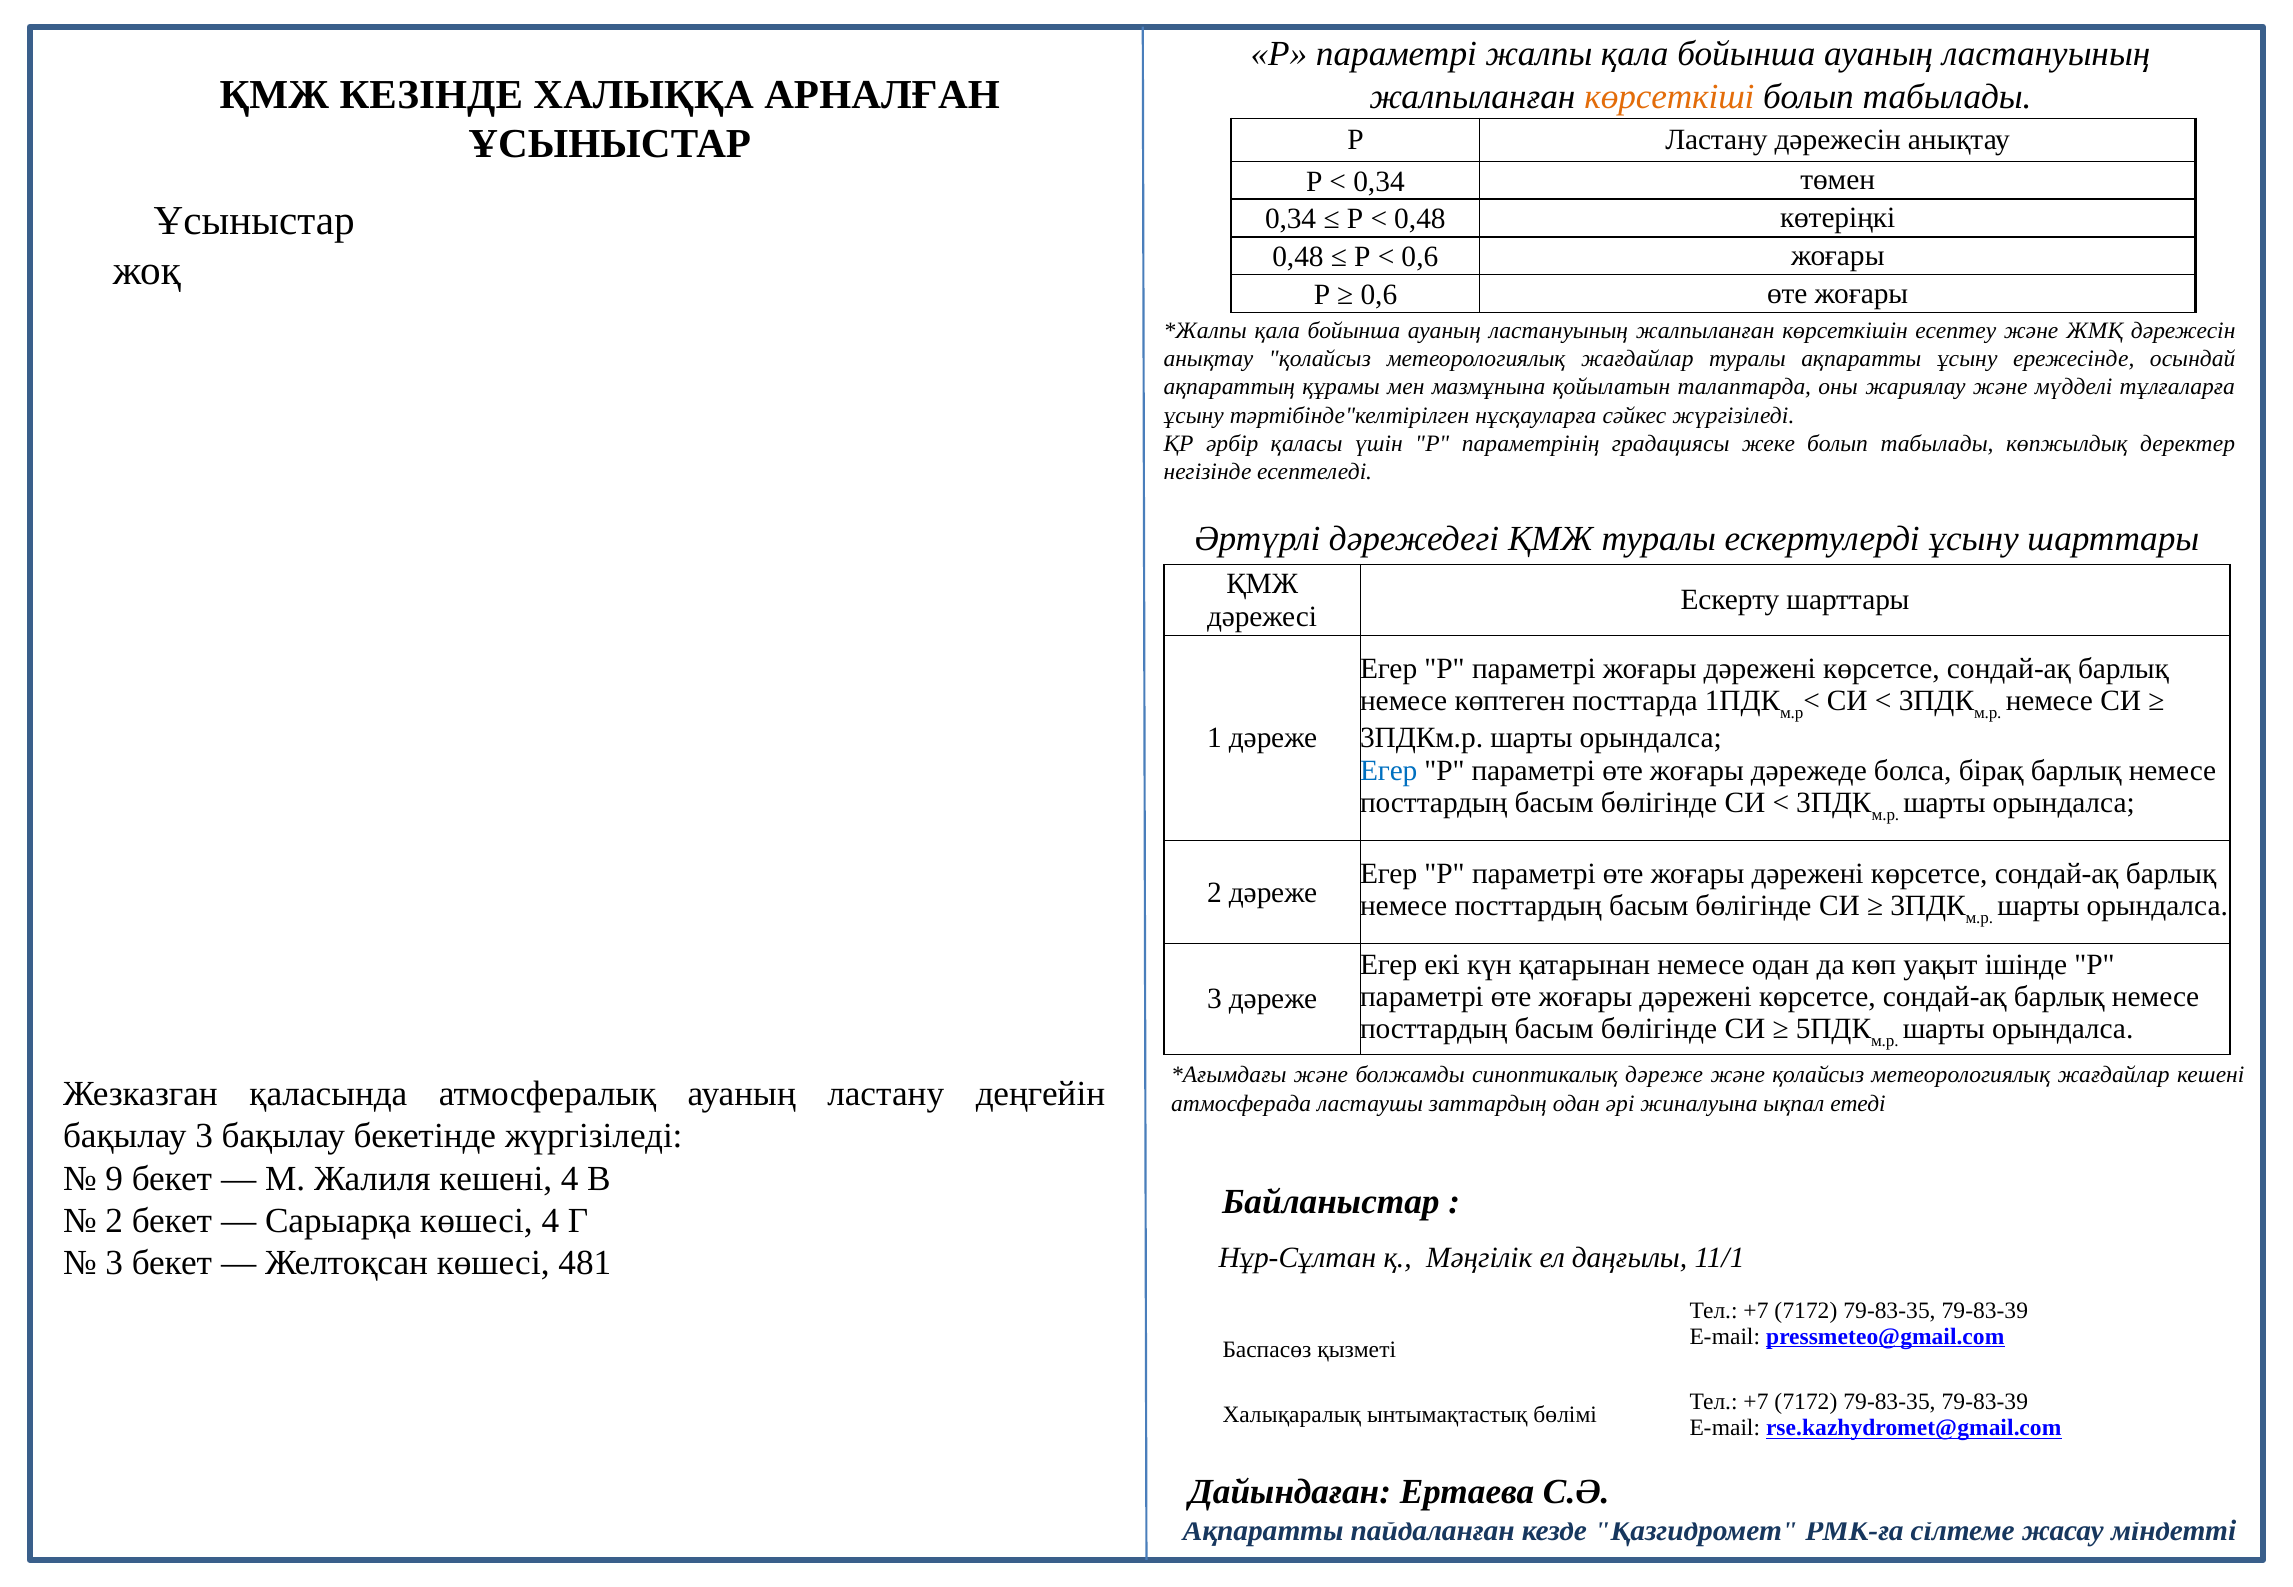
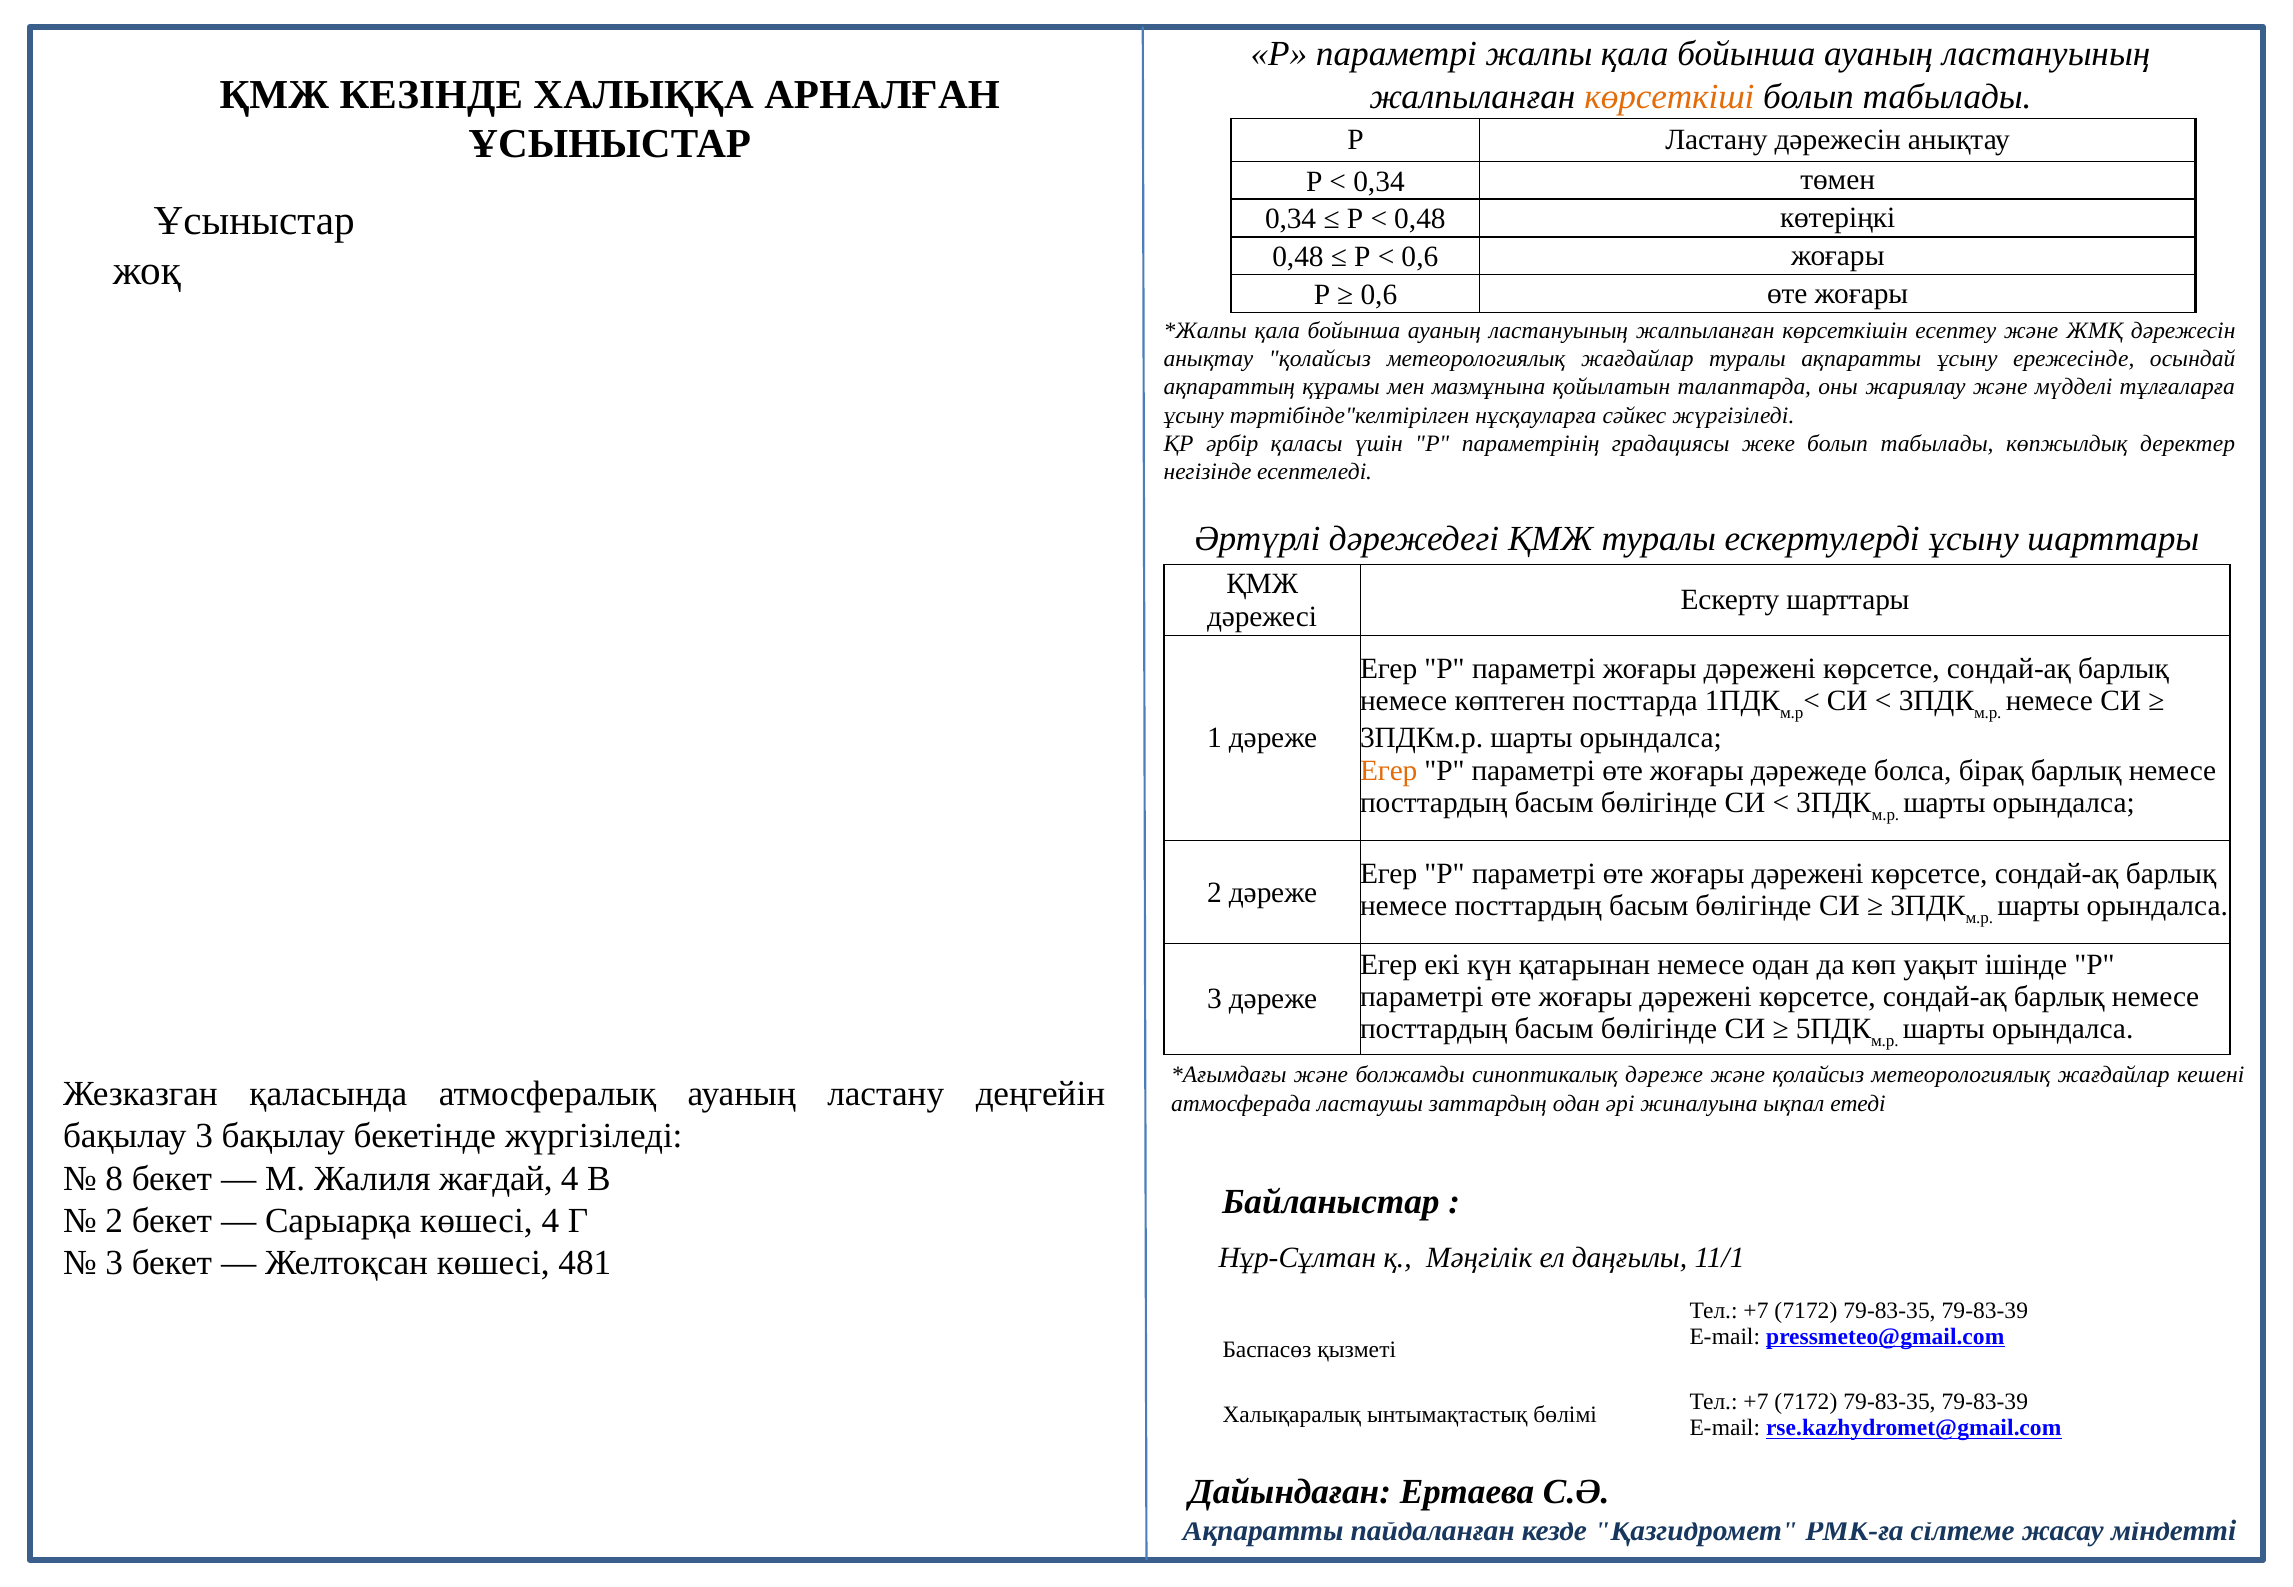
Егер colour: blue -> orange (1389, 771)
9: 9 -> 8 (114, 1179)
Жалиля кешені: кешені -> жағдай (496, 1179)
